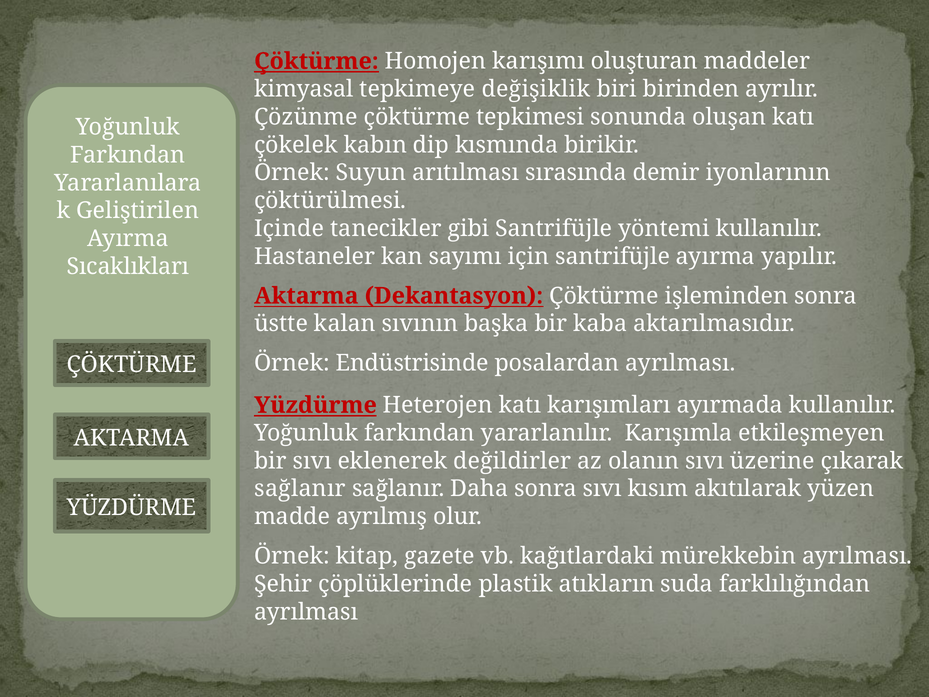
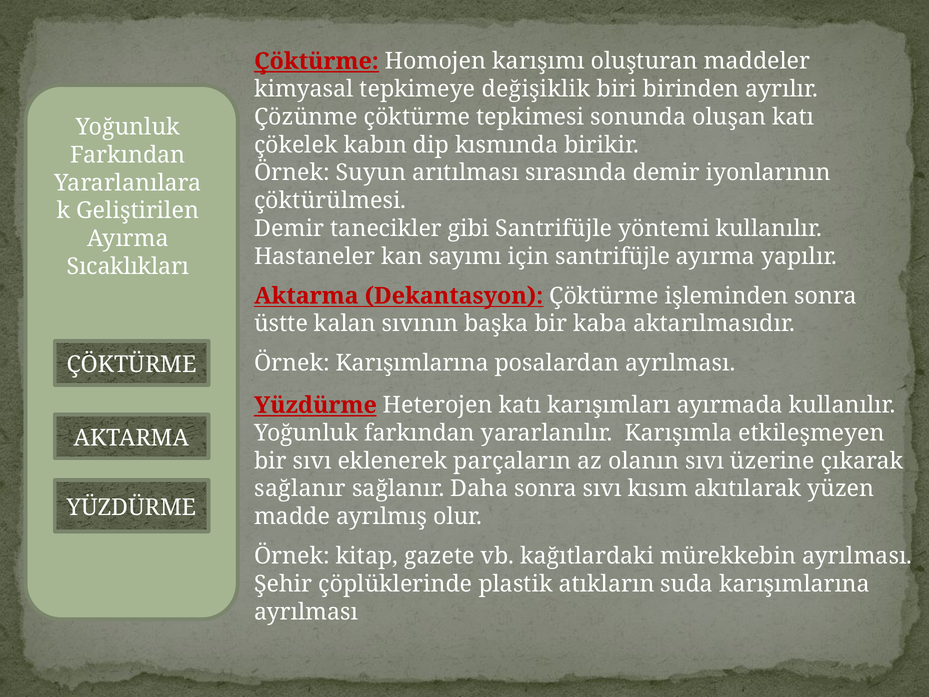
Içinde: Içinde -> Demir (289, 228)
Örnek Endüstrisinde: Endüstrisinde -> Karışımlarına (412, 363)
değildirler: değildirler -> parçaların (512, 461)
suda farklılığından: farklılığından -> karışımlarına (795, 584)
